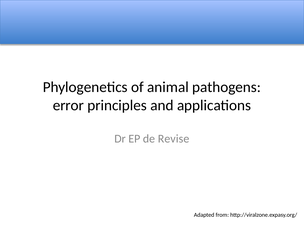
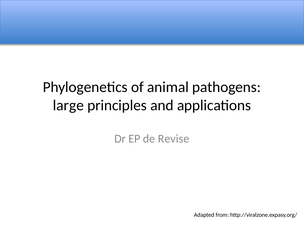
error: error -> large (68, 105)
